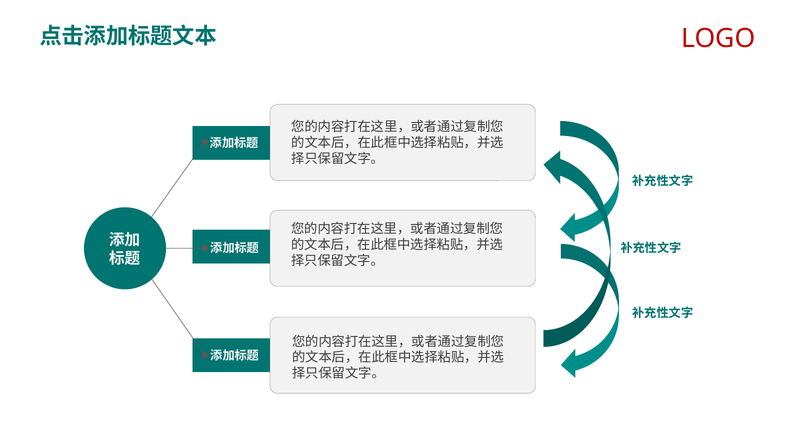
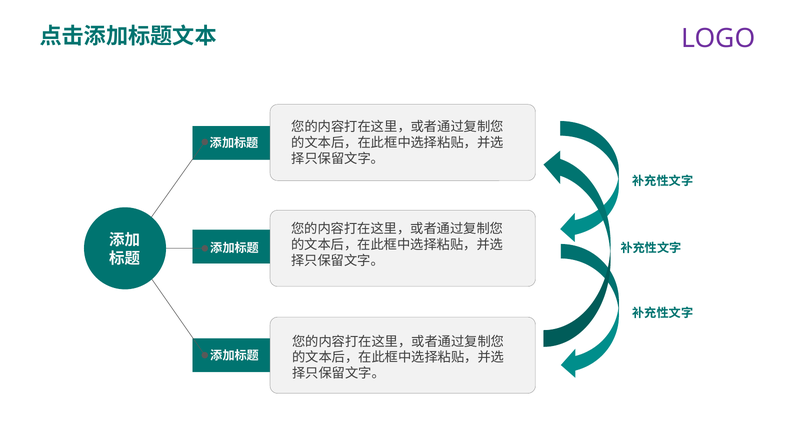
LOGO colour: red -> purple (718, 39)
